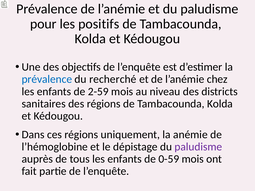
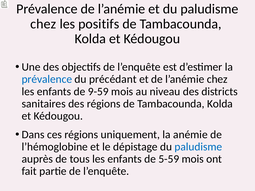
pour: pour -> chez (43, 24)
recherché: recherché -> précédant (113, 79)
2-59: 2-59 -> 9-59 (98, 92)
paludisme colour: purple -> blue (198, 147)
0-59: 0-59 -> 5-59 (169, 159)
